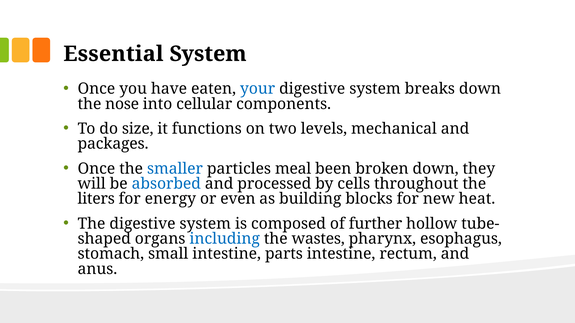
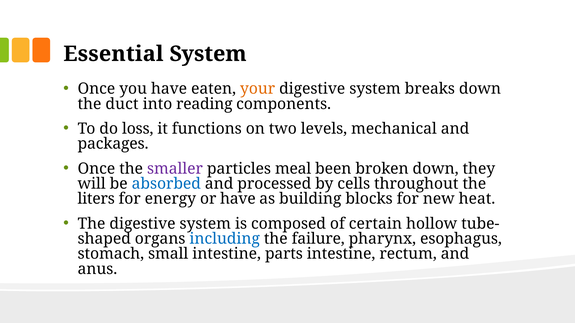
your colour: blue -> orange (258, 89)
nose: nose -> duct (122, 104)
cellular: cellular -> reading (204, 104)
size: size -> loss (138, 129)
smaller colour: blue -> purple (175, 169)
or even: even -> have (238, 199)
further: further -> certain (375, 224)
wastes: wastes -> failure (318, 239)
